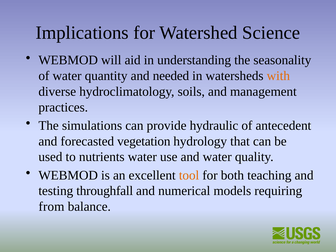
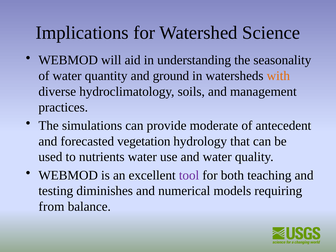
needed: needed -> ground (171, 76)
hydraulic: hydraulic -> moderate (214, 126)
tool colour: orange -> purple (189, 175)
throughfall: throughfall -> diminishes (105, 191)
